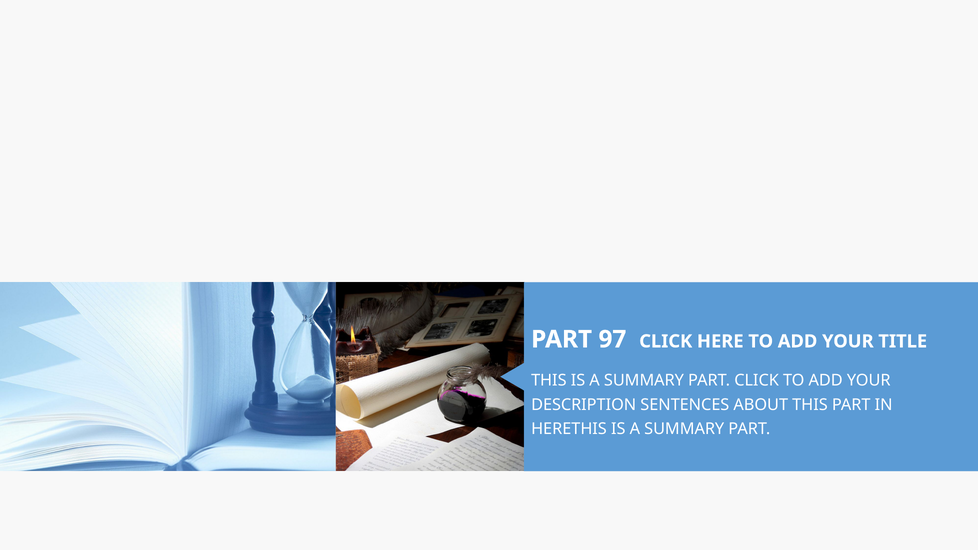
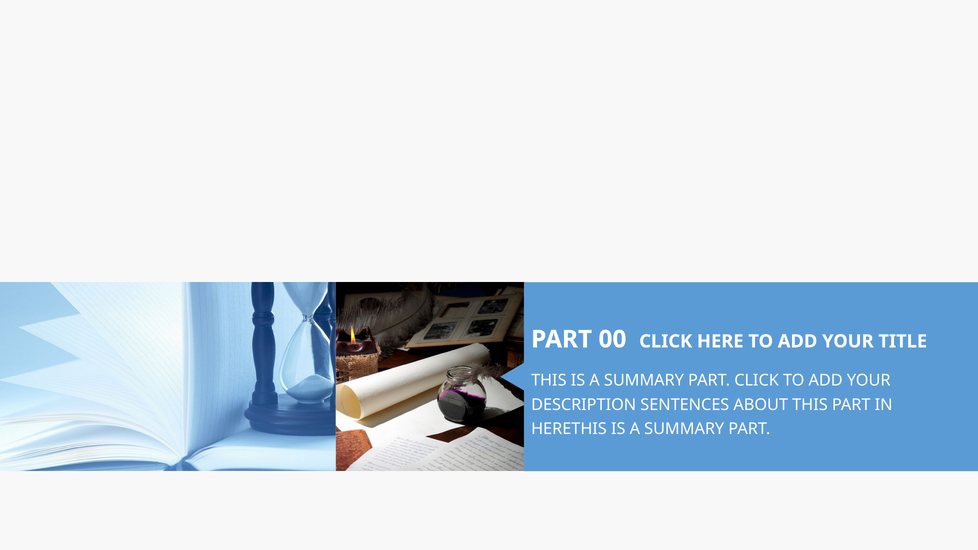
97: 97 -> 00 (612, 339)
